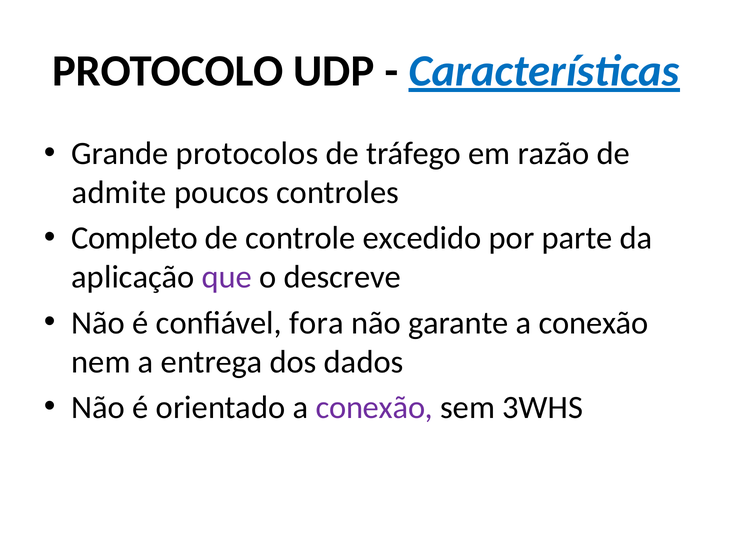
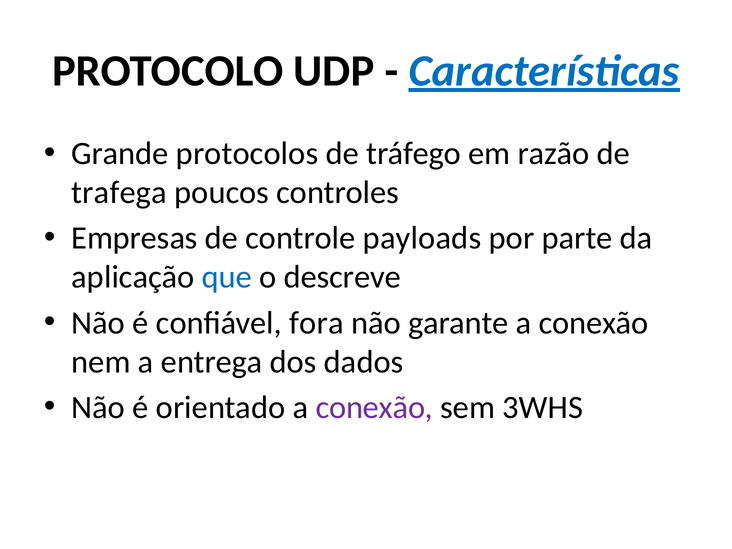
admite: admite -> trafega (119, 193)
Completo: Completo -> Empresas (135, 238)
excedido: excedido -> payloads (422, 238)
que colour: purple -> blue (227, 277)
